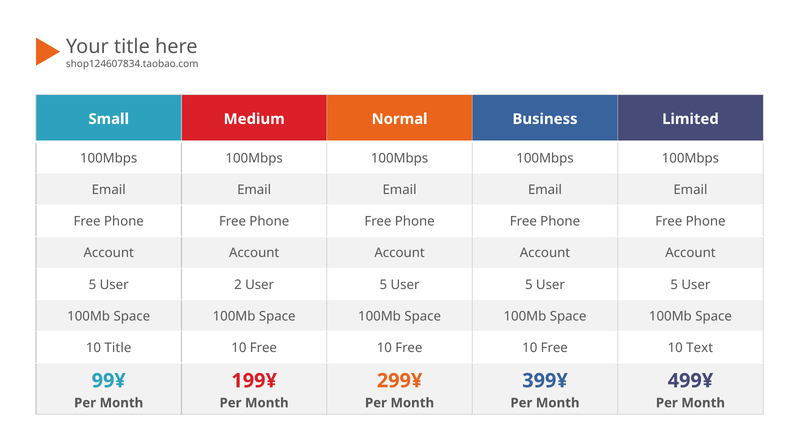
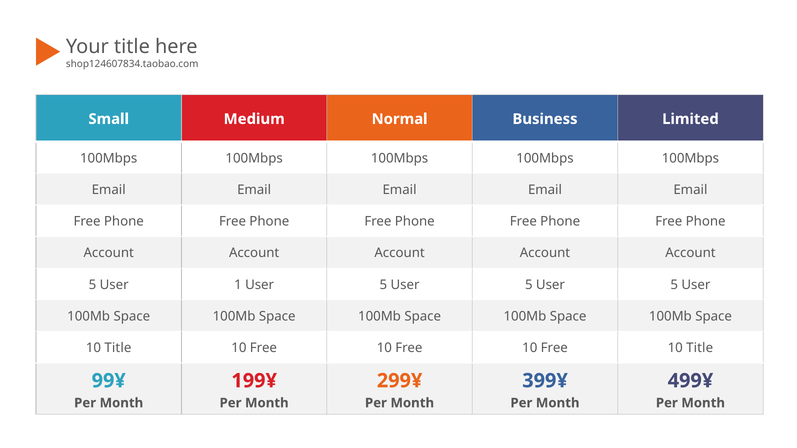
2: 2 -> 1 (238, 285)
Free 10 Text: Text -> Title (700, 348)
